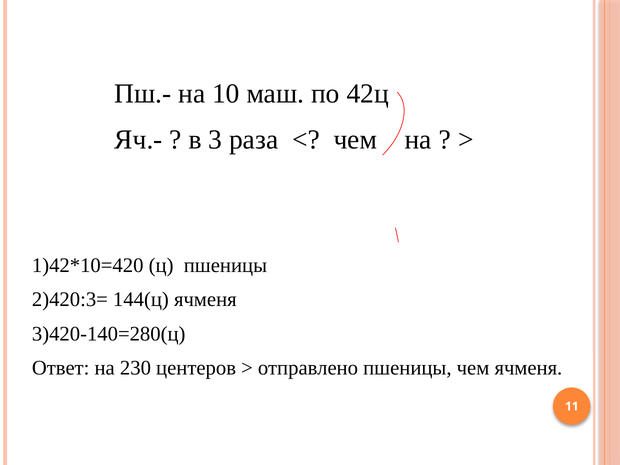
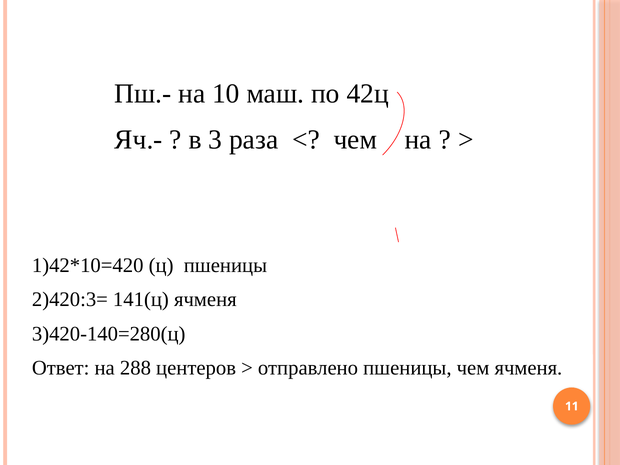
144(ц: 144(ц -> 141(ц (141, 299)
230: 230 -> 288 (135, 368)
